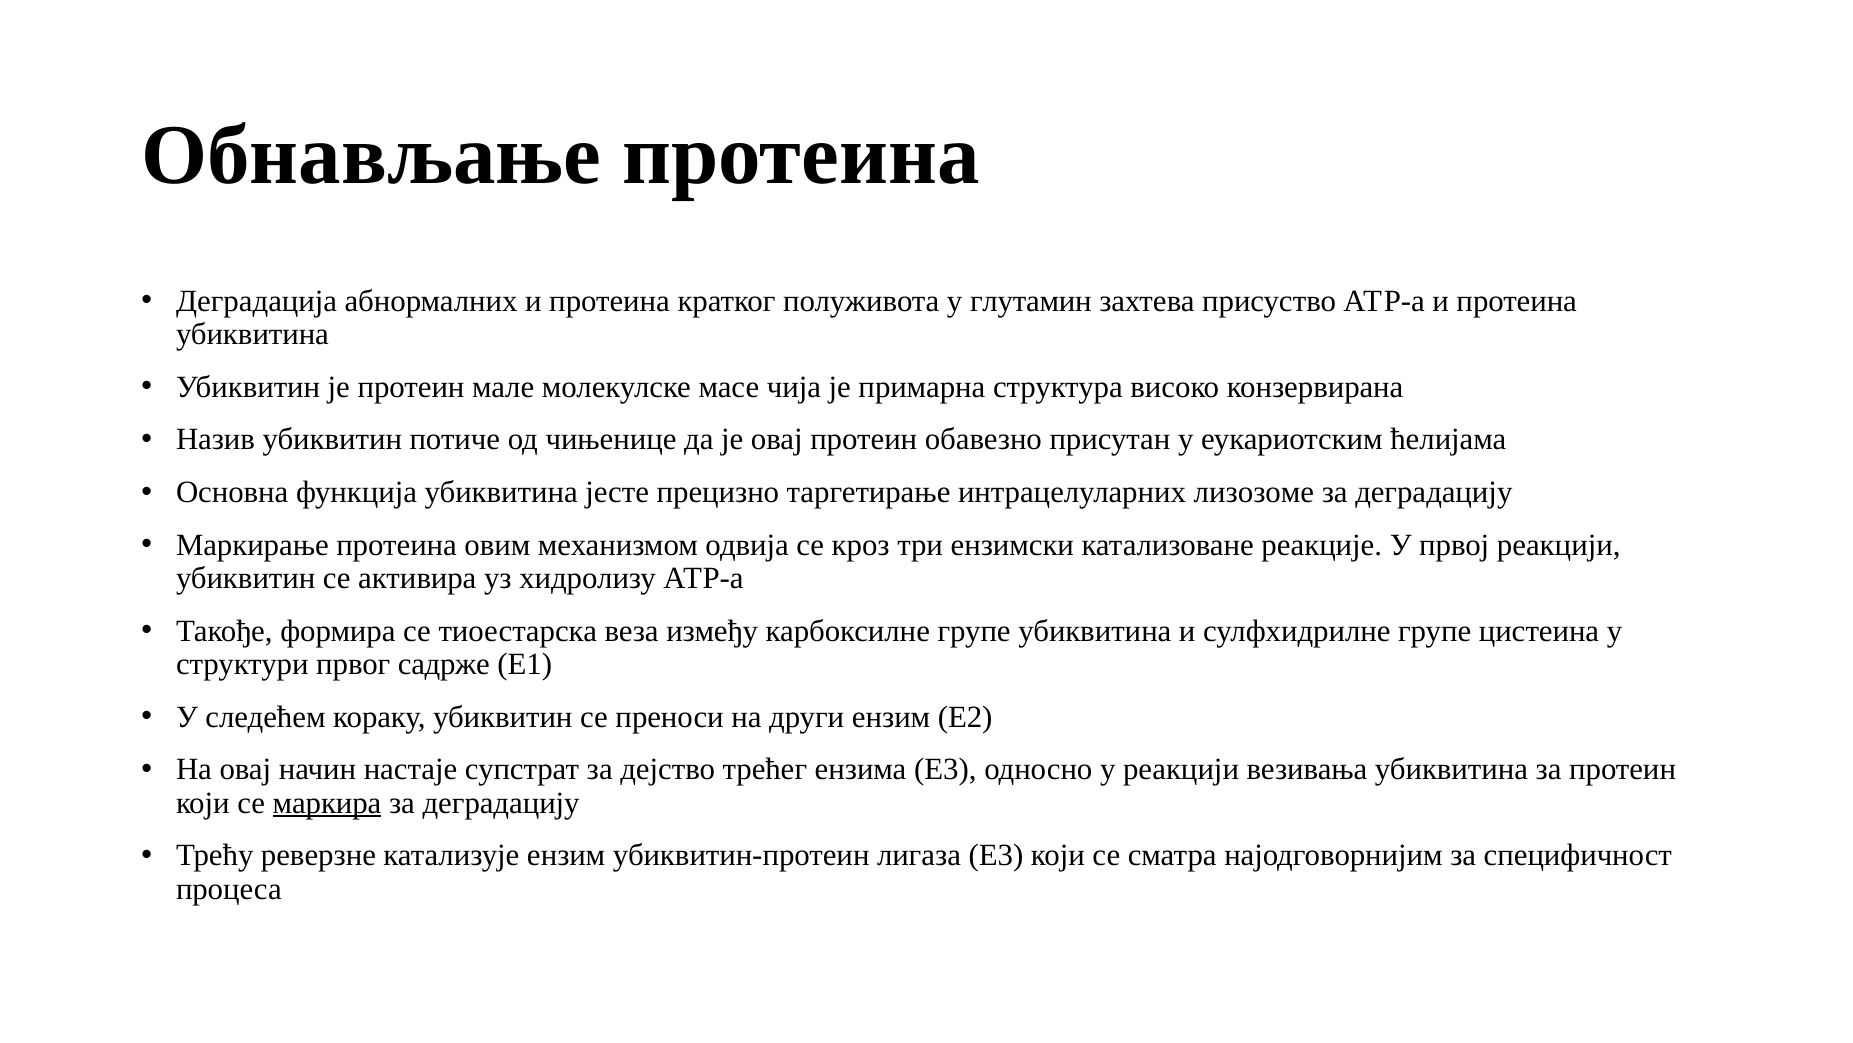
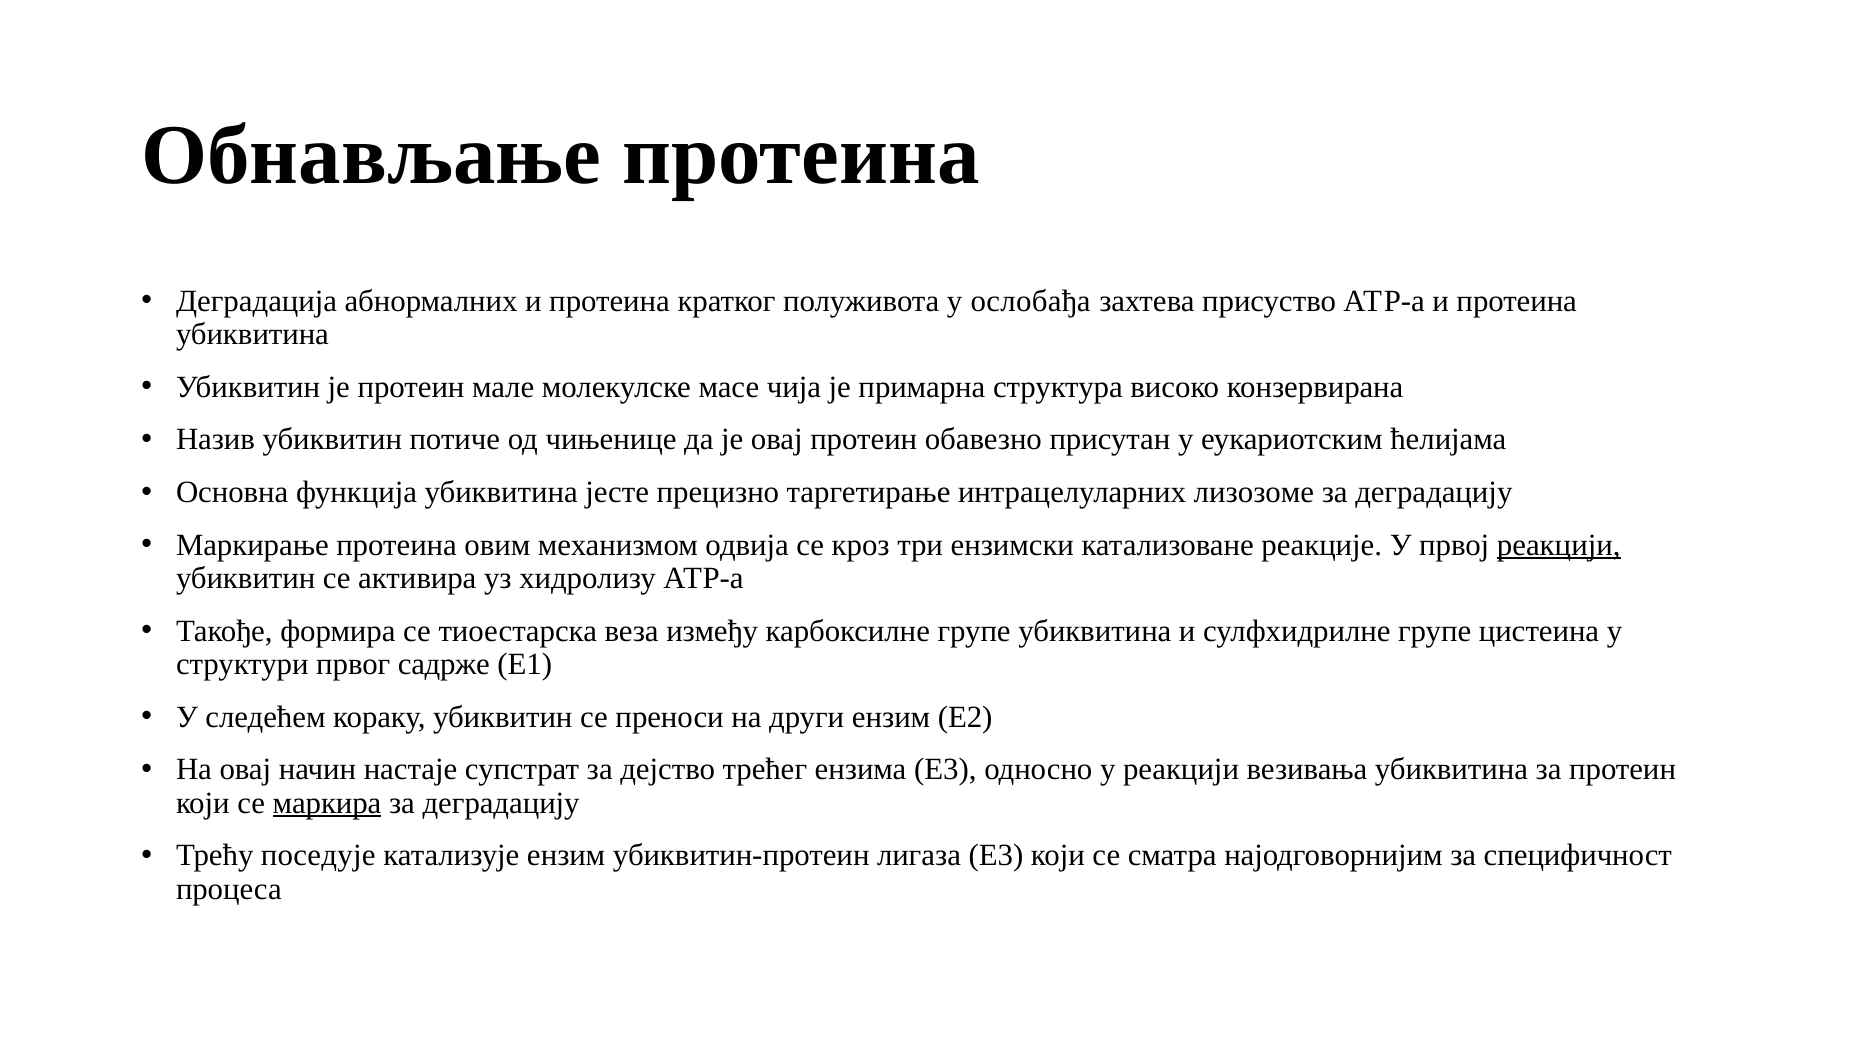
глутамин: глутамин -> ослобађа (1031, 301)
реакцији underline: none -> present (1559, 545)
реверзне: реверзне -> поседује (318, 855)
